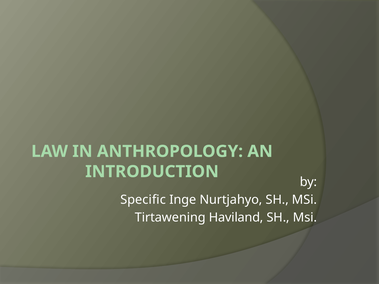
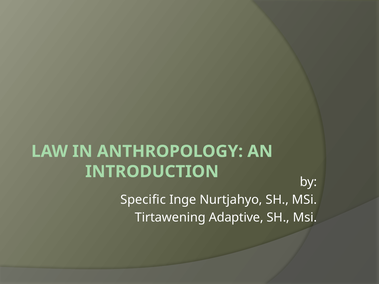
Haviland: Haviland -> Adaptive (236, 218)
